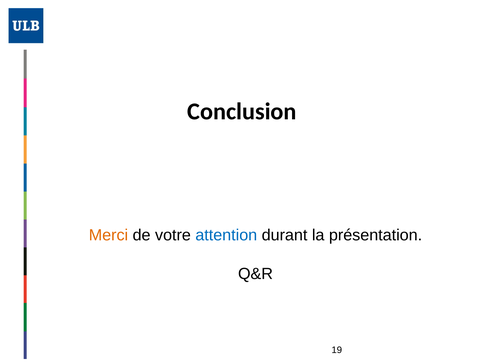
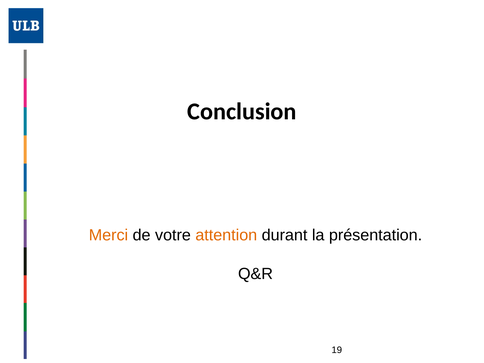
attention colour: blue -> orange (226, 235)
